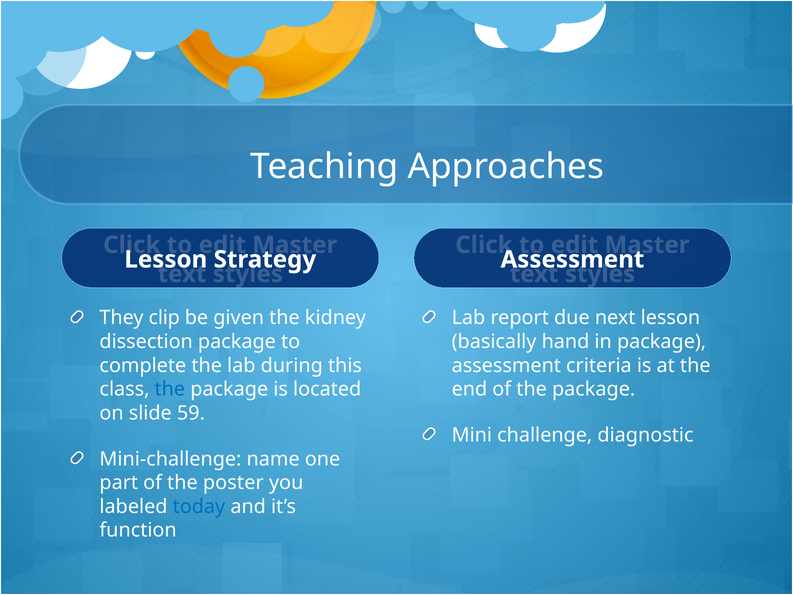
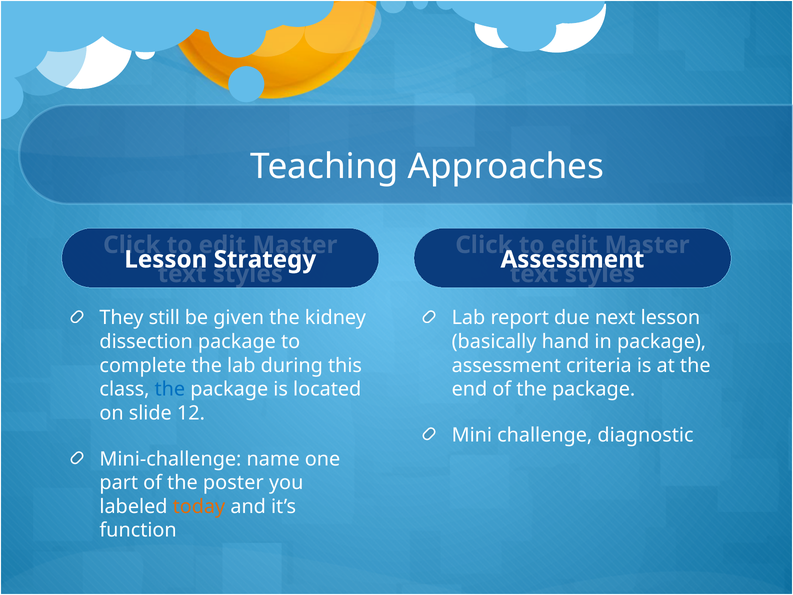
clip: clip -> still (164, 318)
59: 59 -> 12 (191, 413)
today colour: blue -> orange (199, 506)
